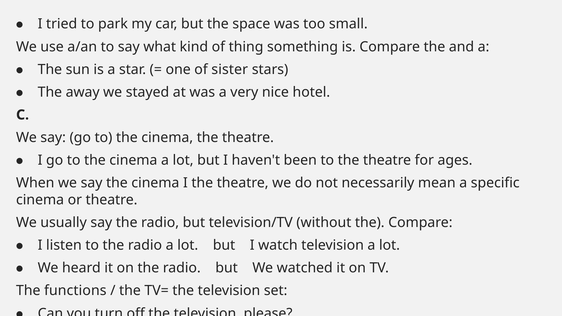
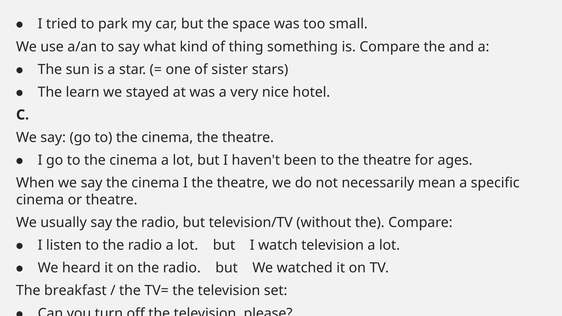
away: away -> learn (83, 92)
functions: functions -> breakfast (75, 291)
